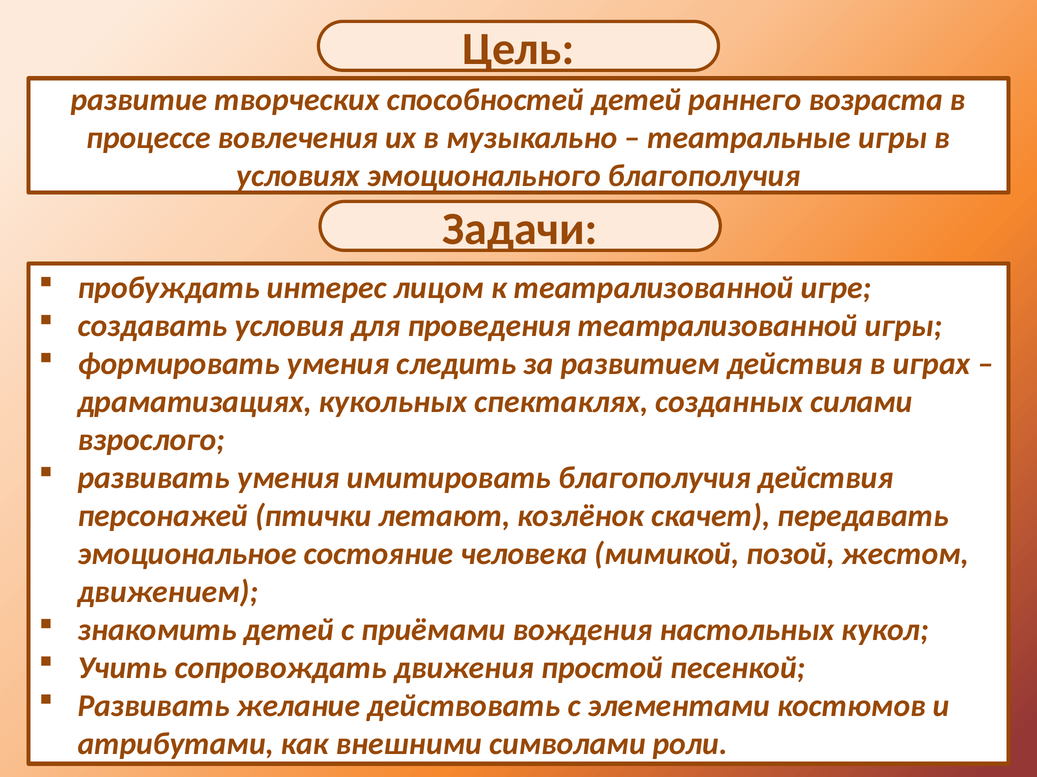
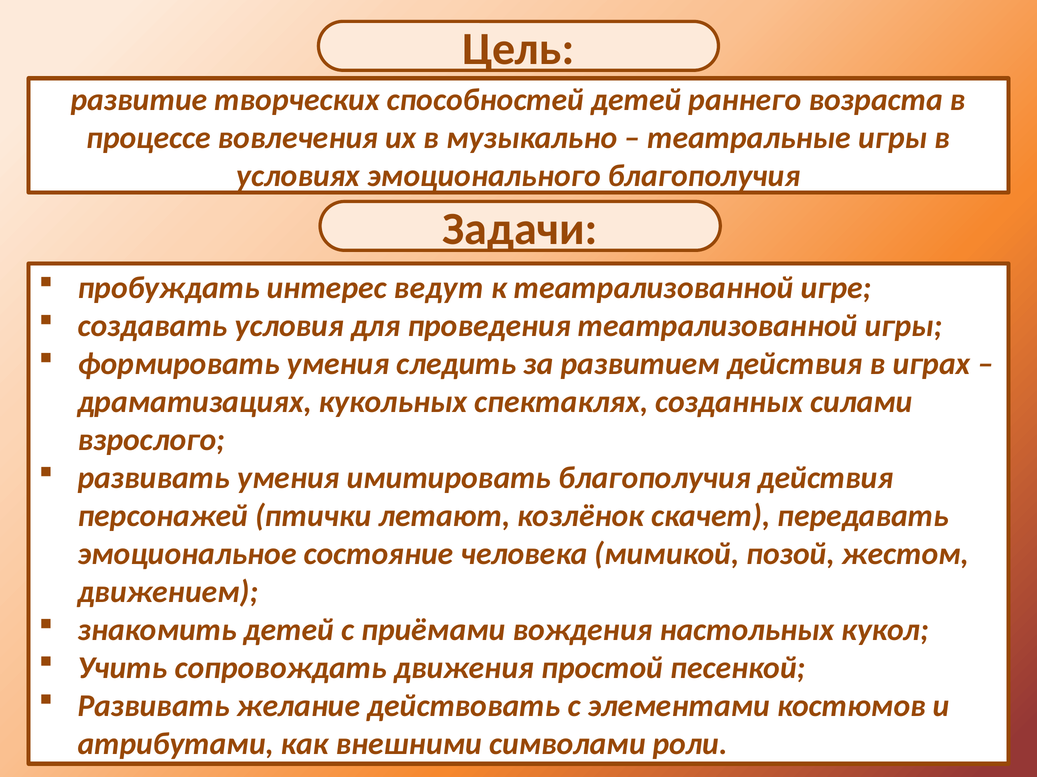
лицом: лицом -> ведут (439, 288)
